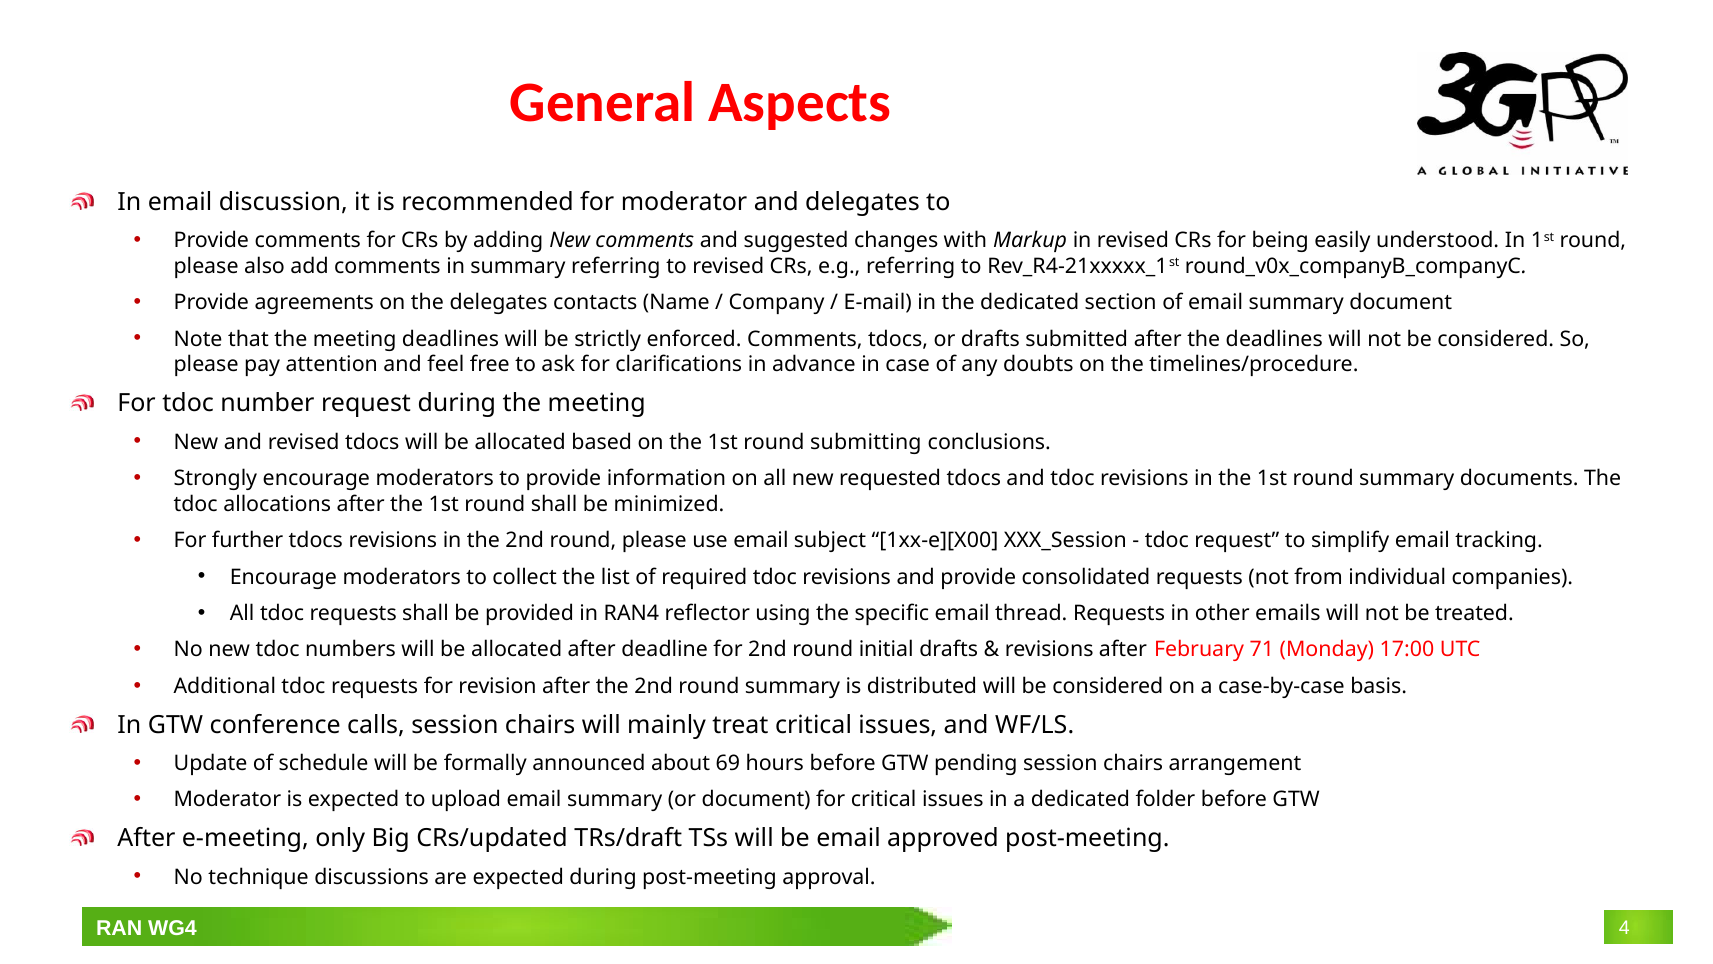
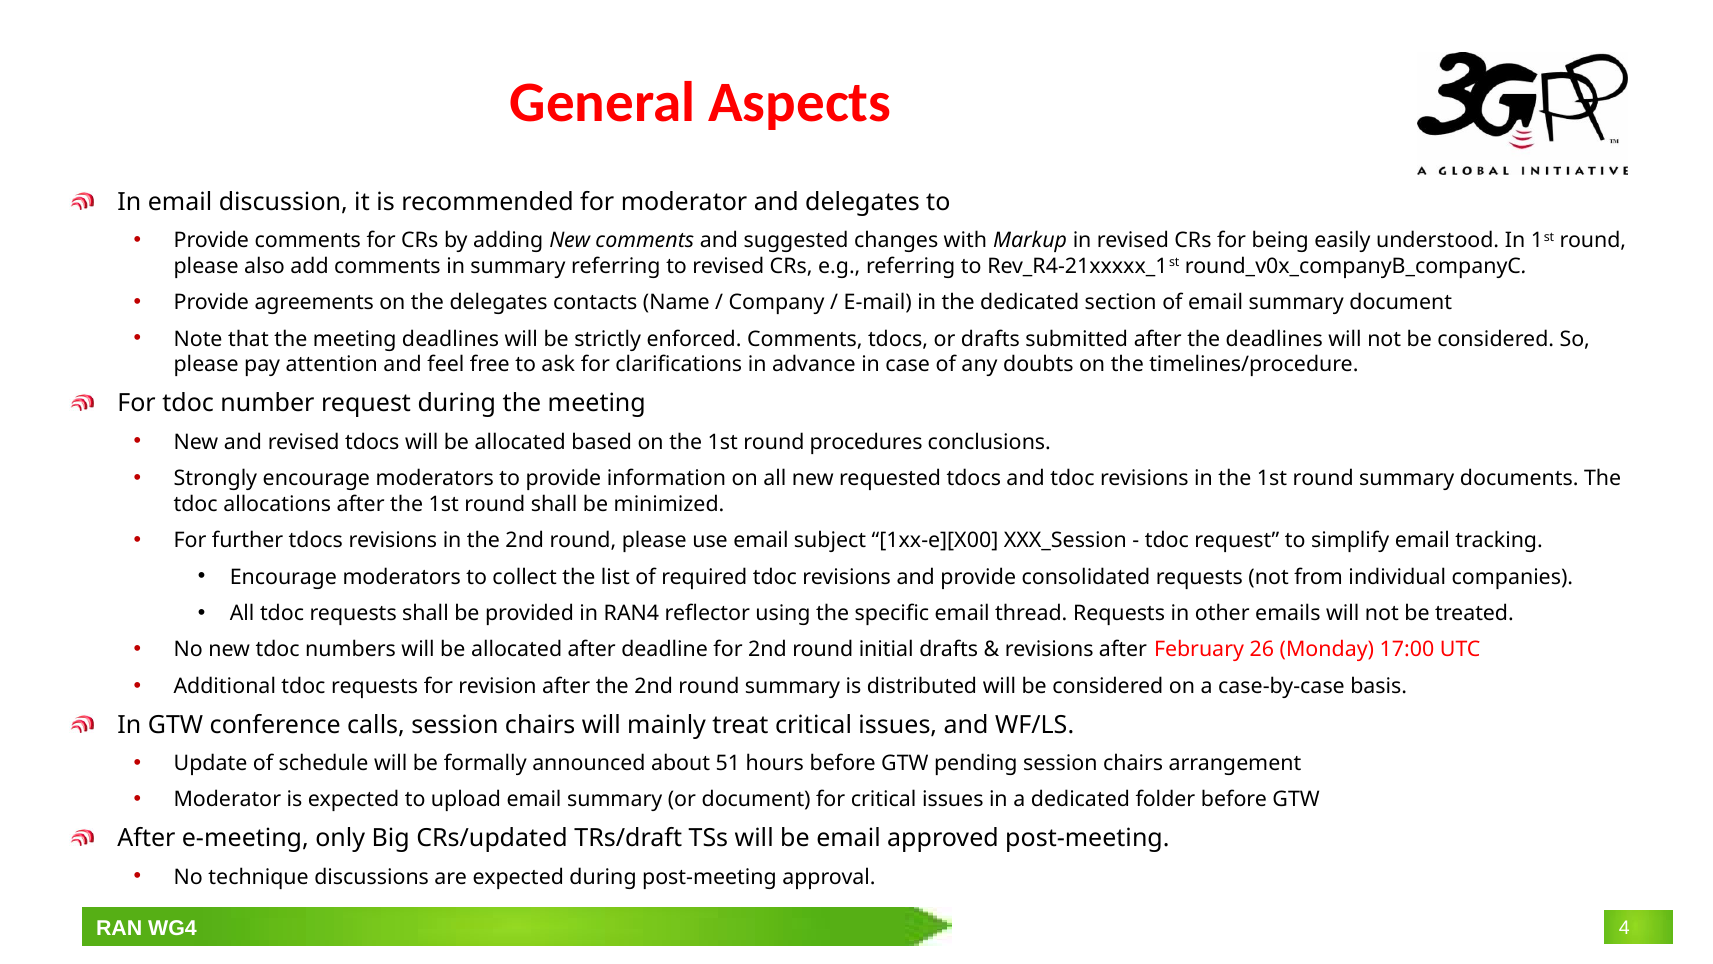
submitting: submitting -> procedures (866, 442)
71: 71 -> 26 (1262, 650)
69: 69 -> 51 (728, 763)
